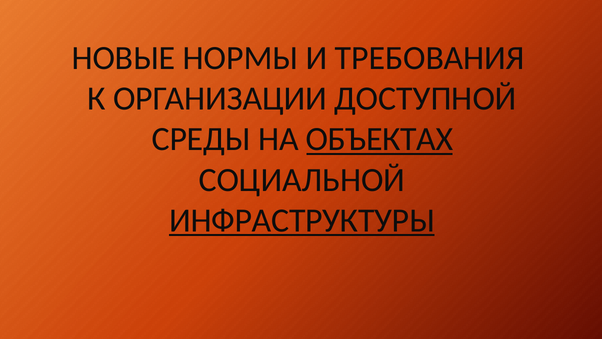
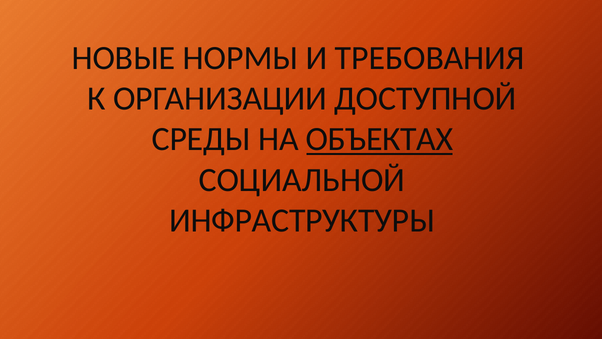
ИНФРАСТРУКТУРЫ underline: present -> none (302, 220)
